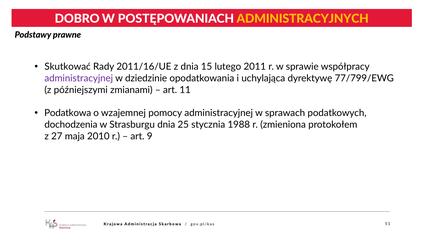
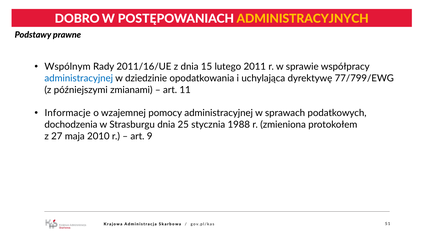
Skutkować: Skutkować -> Wspólnym (68, 67)
administracyjnej colour: purple -> blue (79, 78)
Podatkowa: Podatkowa -> Informacje (68, 113)
